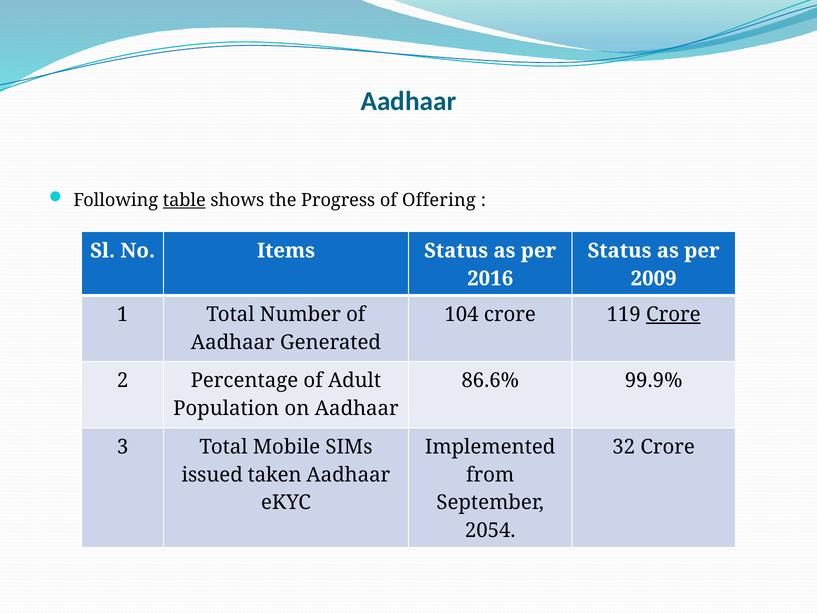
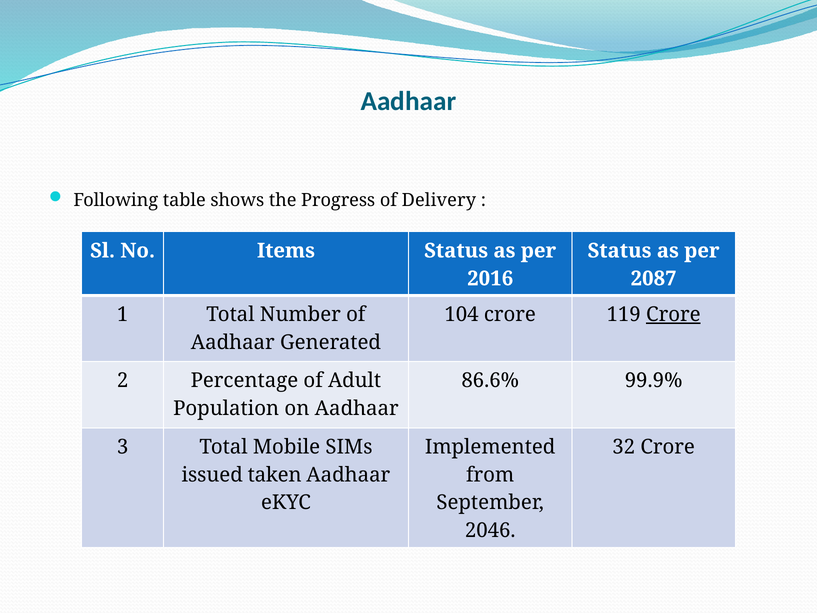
table underline: present -> none (184, 200)
Offering: Offering -> Delivery (439, 200)
2009: 2009 -> 2087 (654, 278)
2054: 2054 -> 2046 (490, 530)
